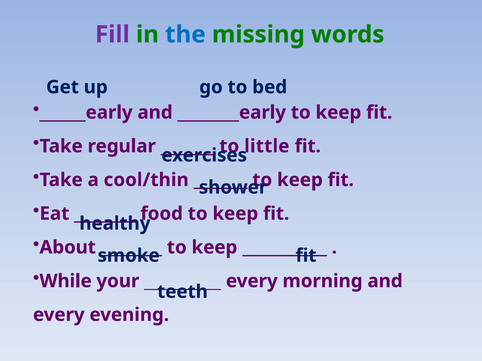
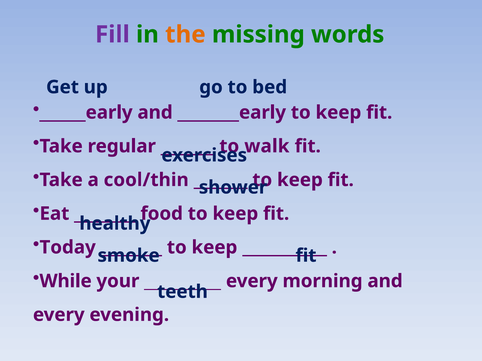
the colour: blue -> orange (185, 35)
little: little -> walk (267, 146)
About: About -> Today (68, 248)
